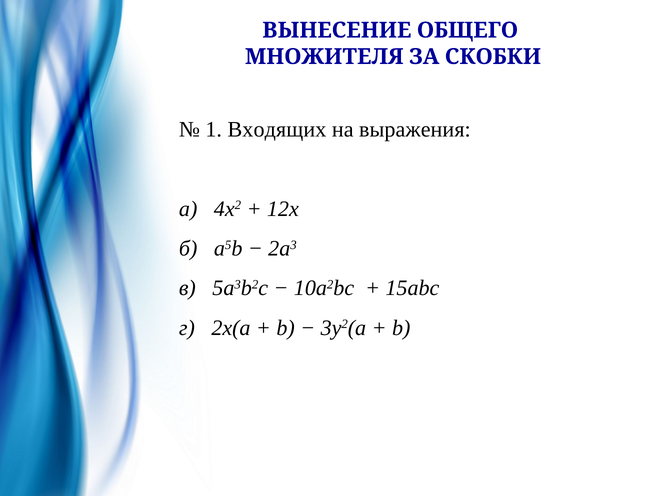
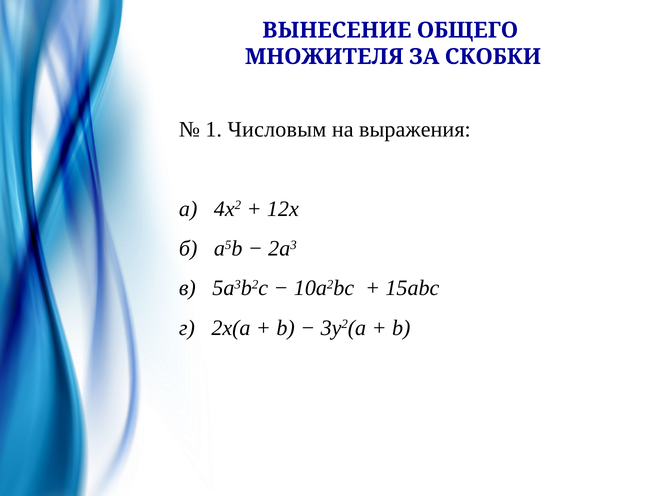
Входящих: Входящих -> Числовым (277, 130)
